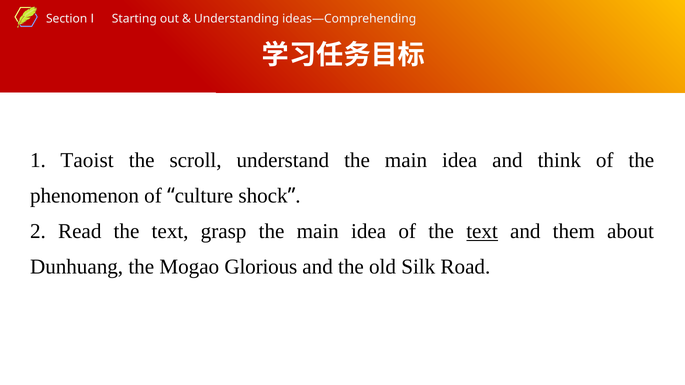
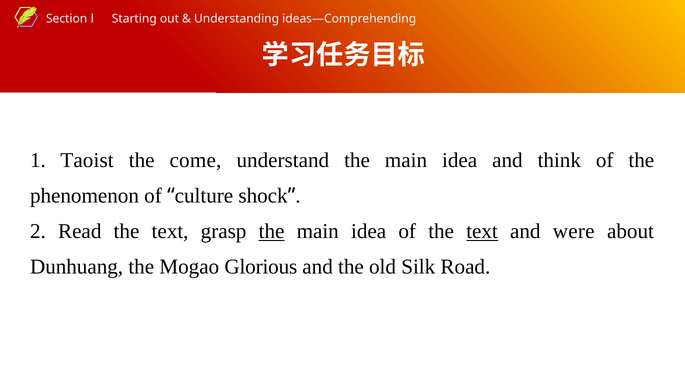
scroll: scroll -> come (195, 161)
the underline: none -> present (272, 232)
them: them -> were (574, 232)
